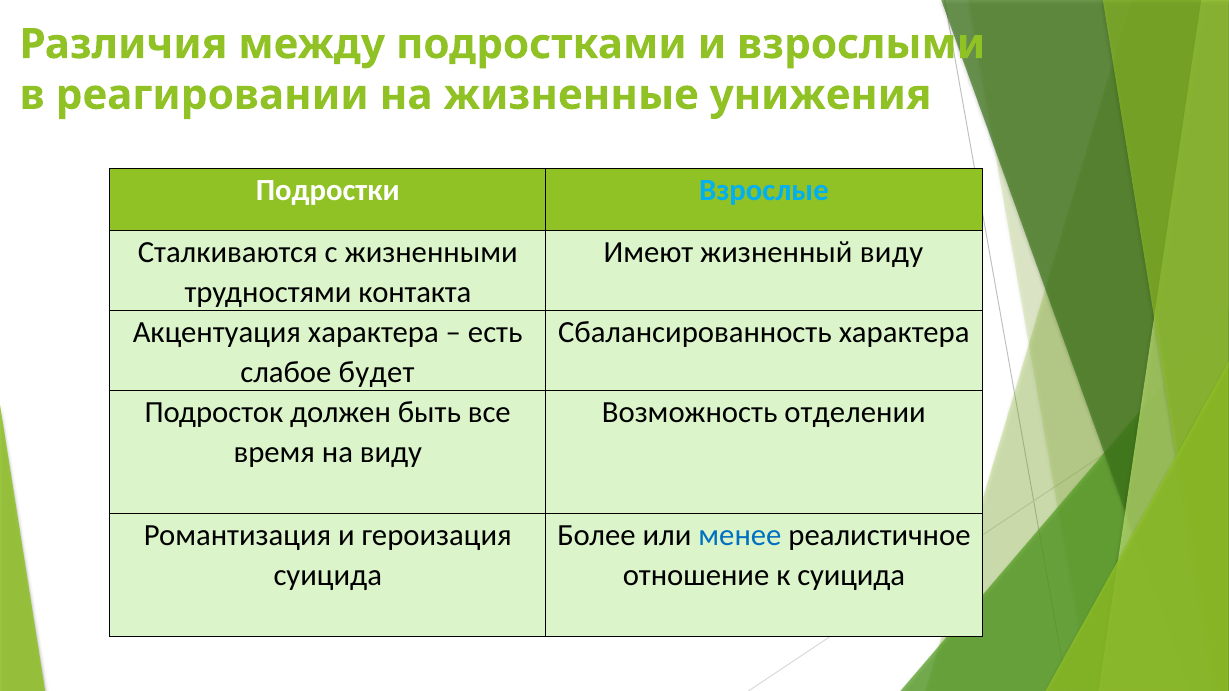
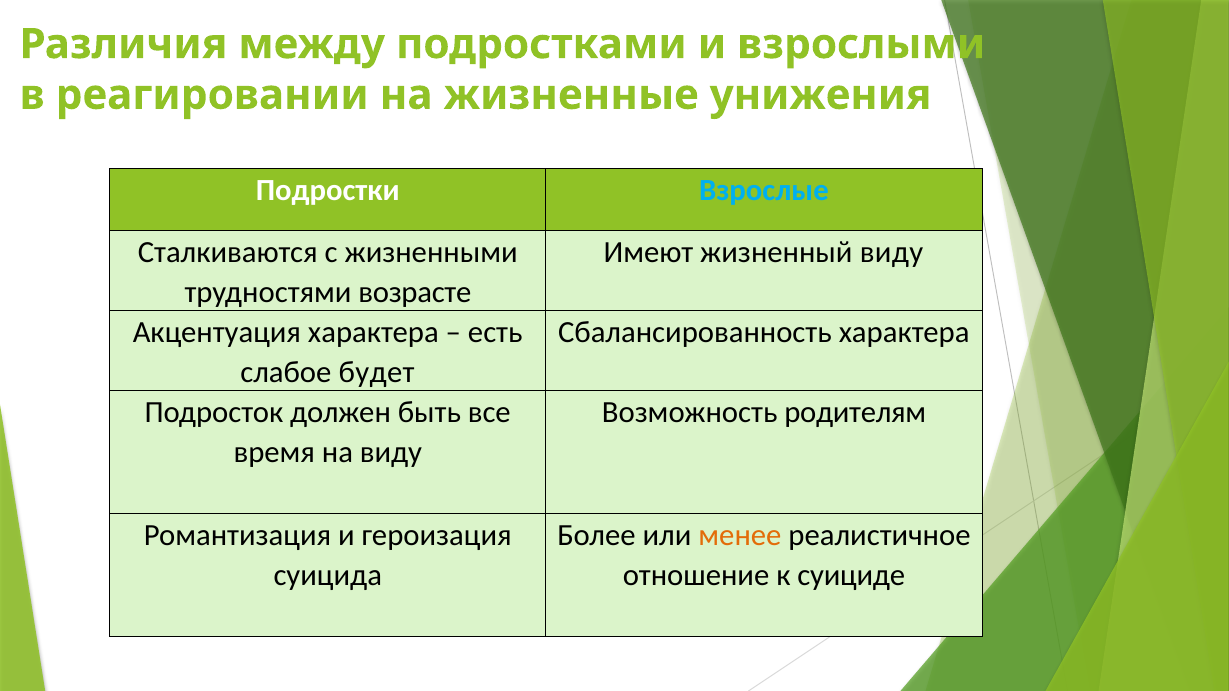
контакта: контакта -> возрасте (415, 292)
отделении: отделении -> родителям (855, 413)
менее colour: blue -> orange (740, 535)
к суицида: суицида -> суициде (851, 576)
